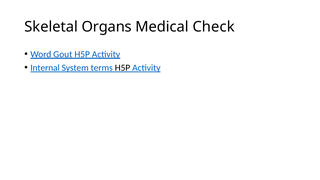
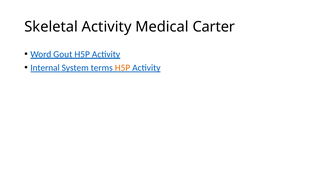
Skeletal Organs: Organs -> Activity (107, 27)
Check: Check -> Carter (214, 27)
H5P colour: black -> orange (123, 68)
